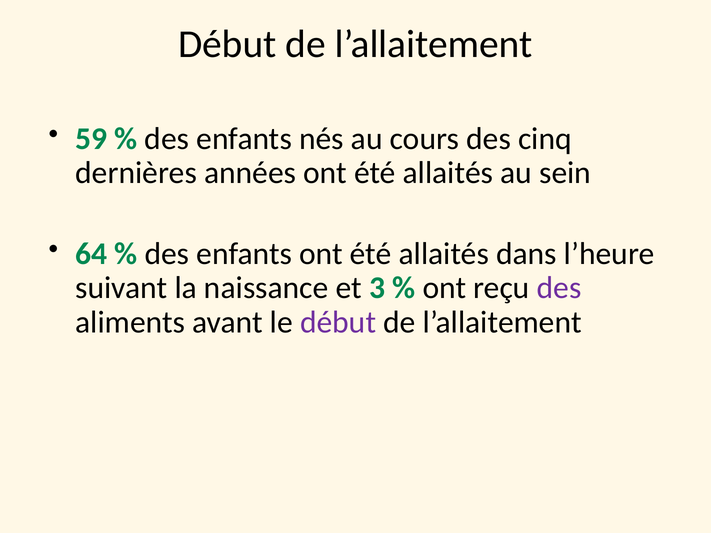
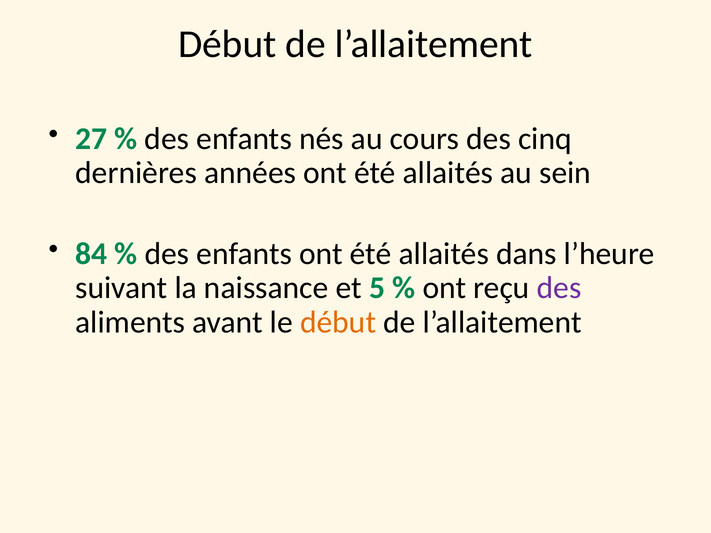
59: 59 -> 27 (91, 139)
64: 64 -> 84 (91, 254)
3: 3 -> 5 (377, 288)
début colour: purple -> orange (338, 322)
